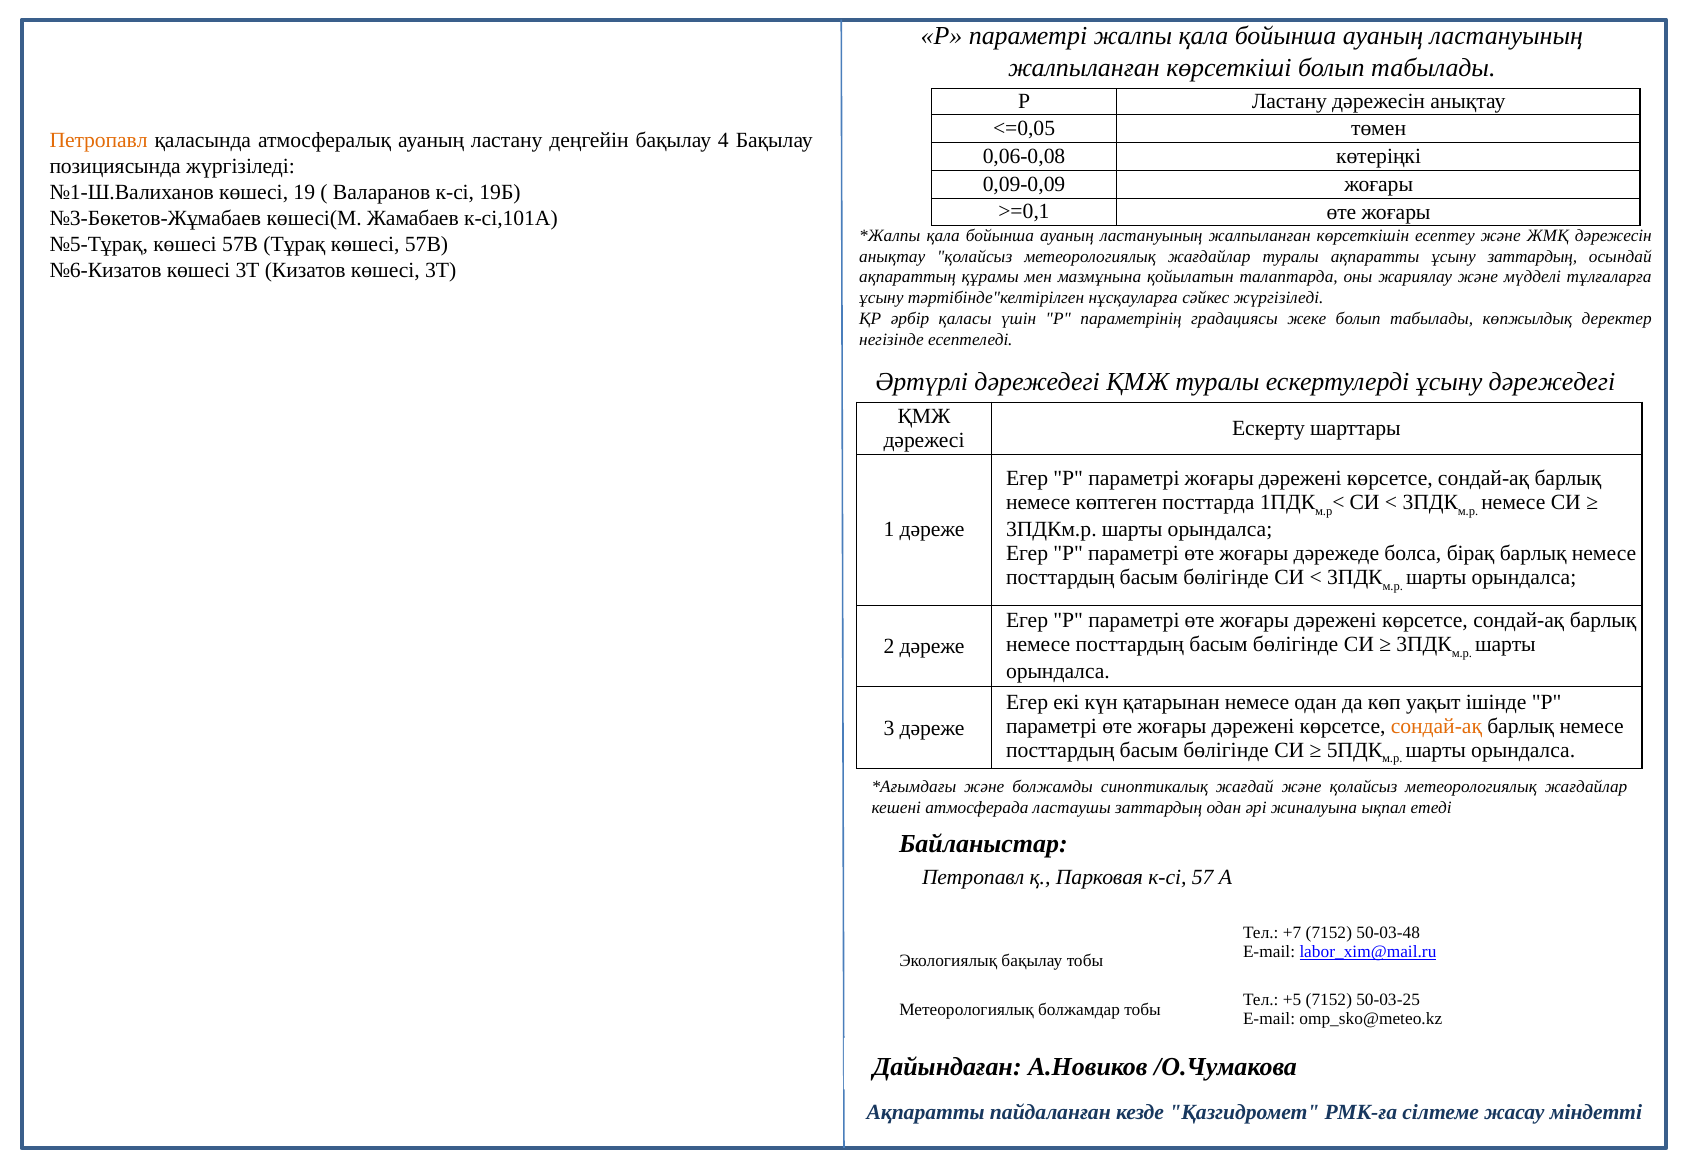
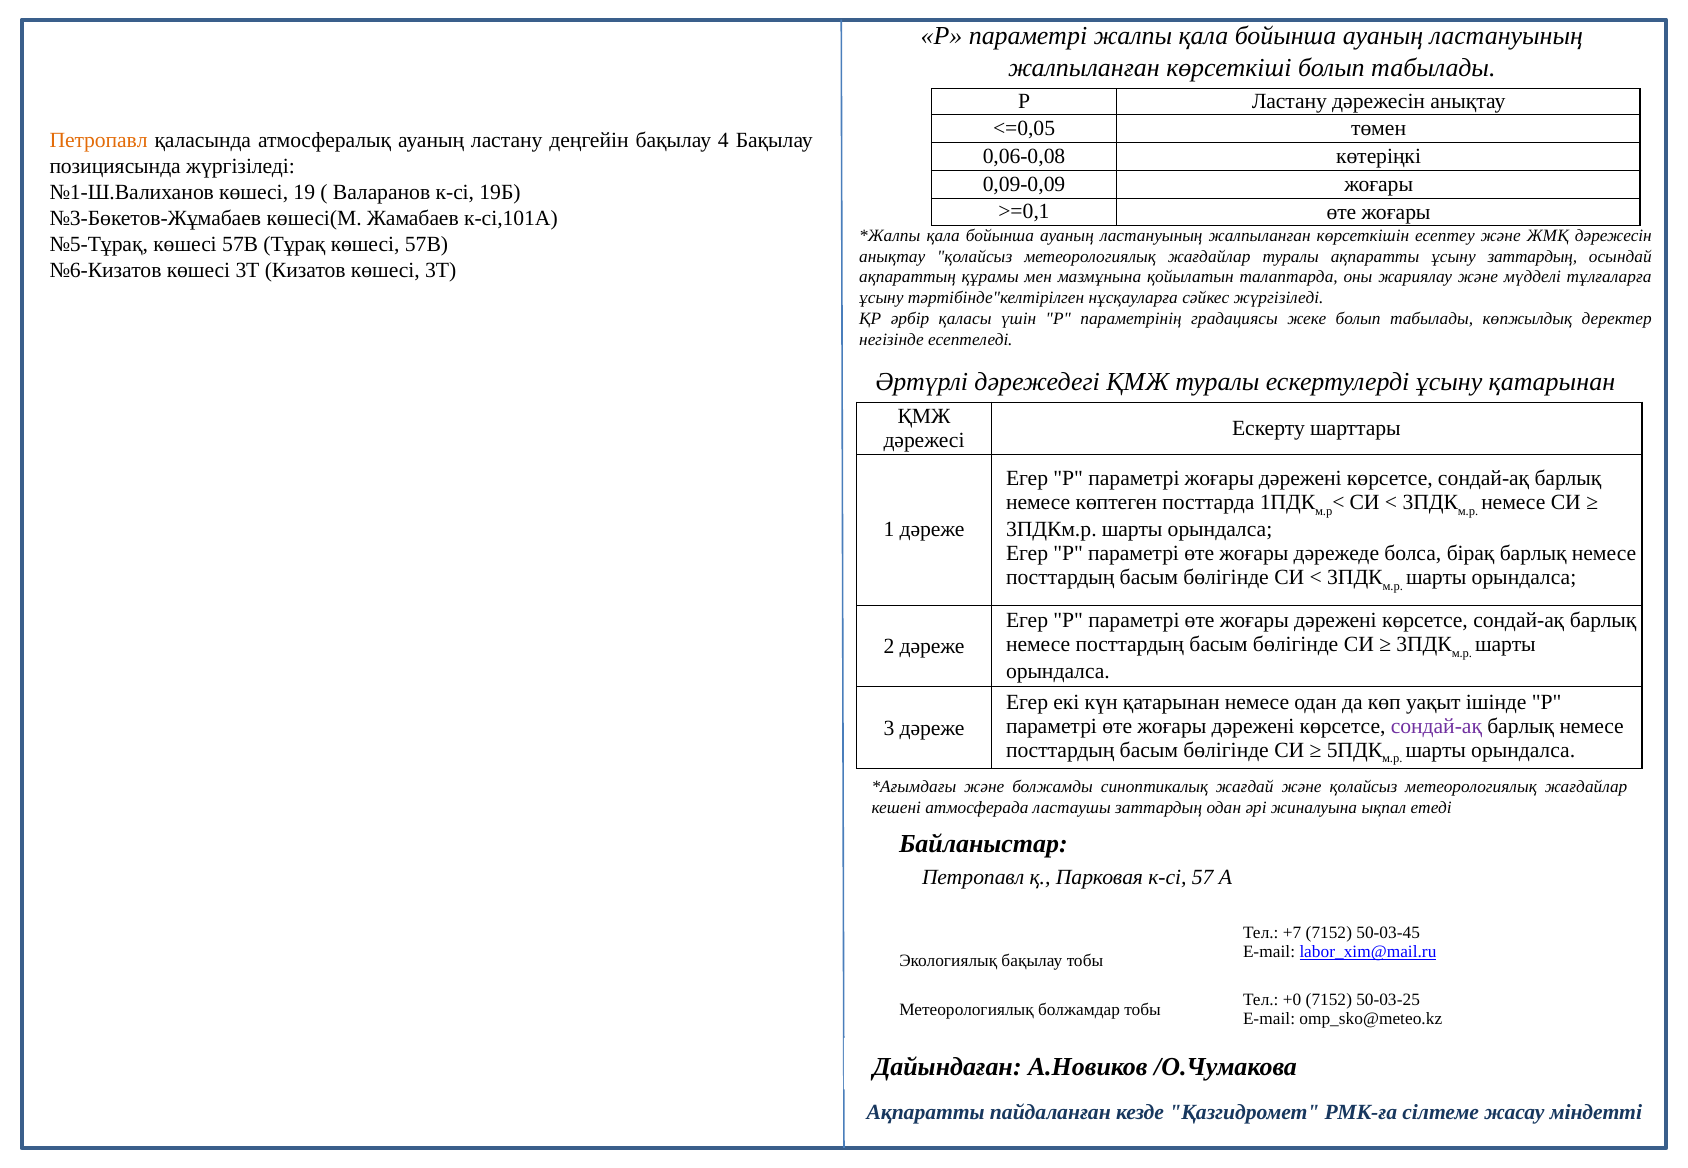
ұсыну дәрежедегі: дәрежедегі -> қатарынан (1552, 382)
сондай-ақ colour: orange -> purple (1436, 727)
50-03-48: 50-03-48 -> 50-03-45 (1388, 933)
+5: +5 -> +0 (1292, 1000)
